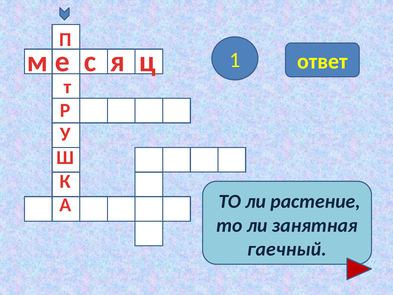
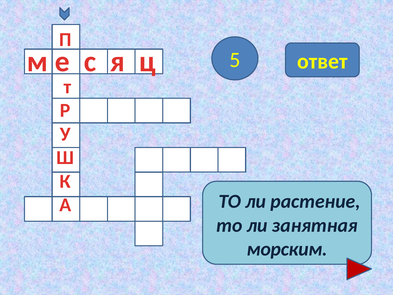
1: 1 -> 5 (235, 60)
гаечный: гаечный -> морским (287, 249)
